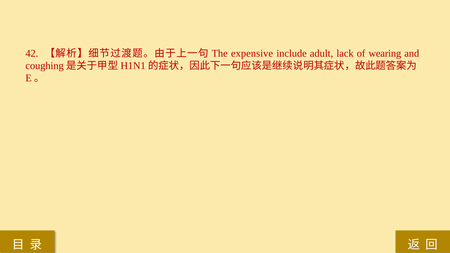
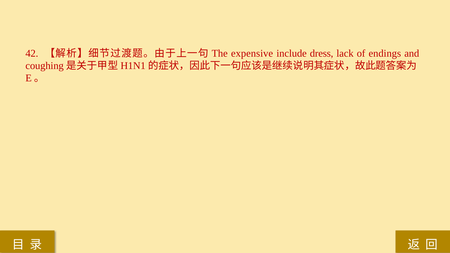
adult: adult -> dress (322, 53)
wearing: wearing -> endings (385, 53)
